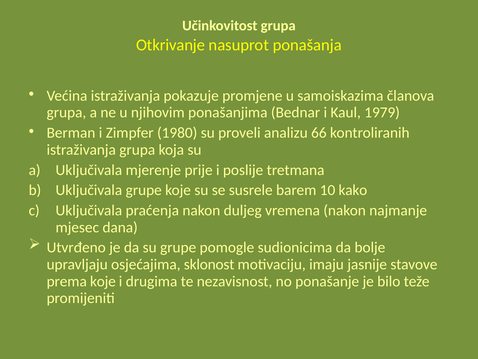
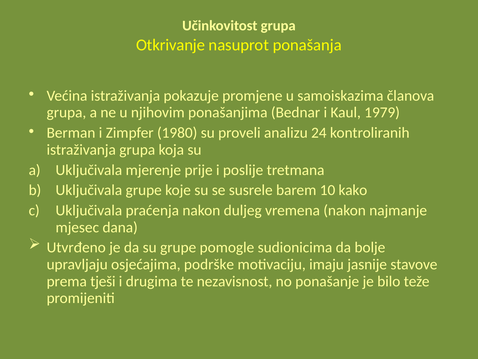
66: 66 -> 24 (319, 133)
sklonost: sklonost -> podrške (209, 264)
prema koje: koje -> tješi (103, 281)
